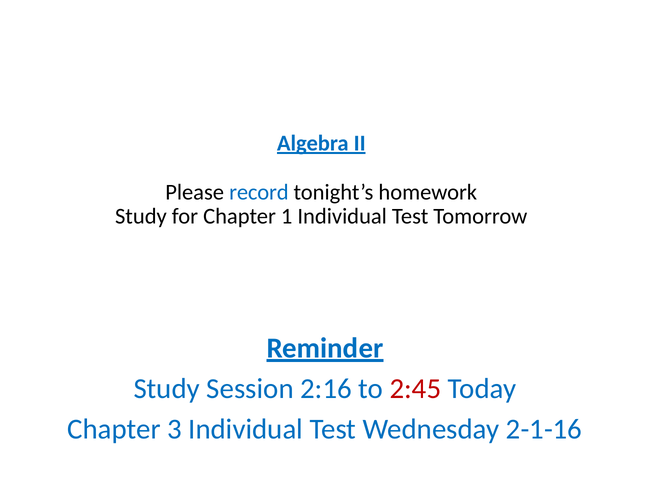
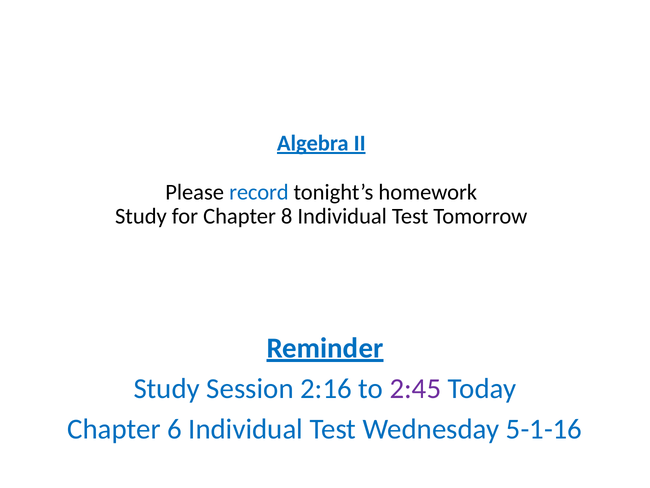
1: 1 -> 8 (287, 216)
2:45 colour: red -> purple (415, 388)
3: 3 -> 6 (174, 429)
2-1-16: 2-1-16 -> 5-1-16 (544, 429)
